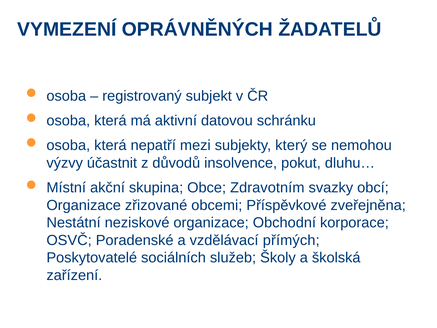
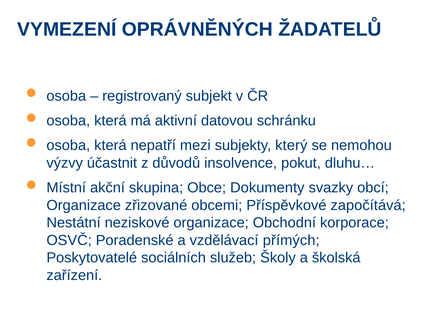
Zdravotním: Zdravotním -> Dokumenty (267, 188)
zveřejněna: zveřejněna -> započítává (368, 205)
